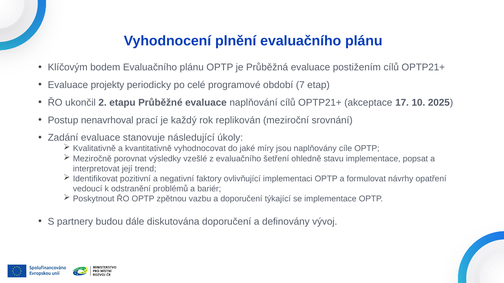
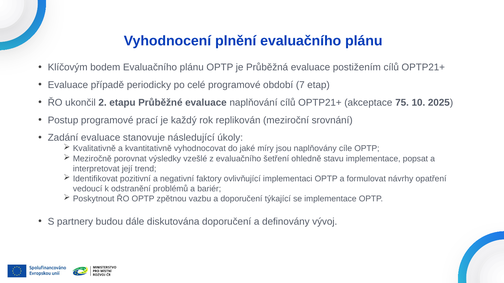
projekty: projekty -> případě (107, 85)
17: 17 -> 75 (402, 103)
Postup nenavrhoval: nenavrhoval -> programové (107, 120)
